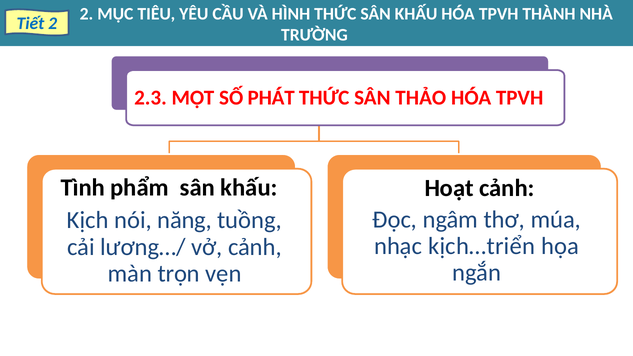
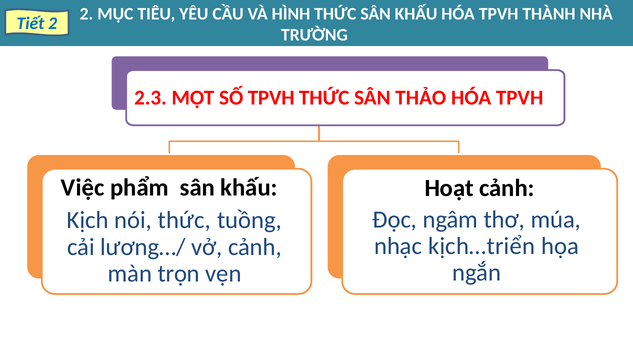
SỐ PHÁT: PHÁT -> TPVH (271, 98)
Tình: Tình -> Việc (83, 187)
nói năng: năng -> thức (184, 220)
